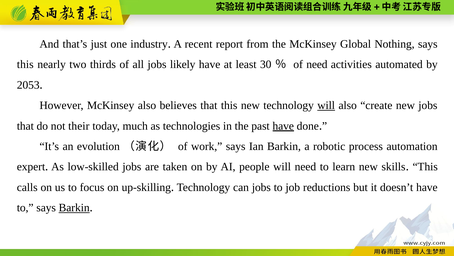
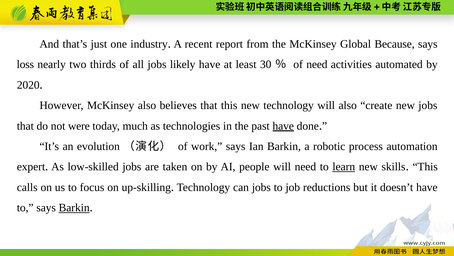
Nothing: Nothing -> Because (395, 44)
this: this -> loss (25, 64)
2053: 2053 -> 2020 (28, 85)
will underline: present -> none (326, 105)
their: their -> were (79, 126)
learn underline: none -> present (344, 167)
